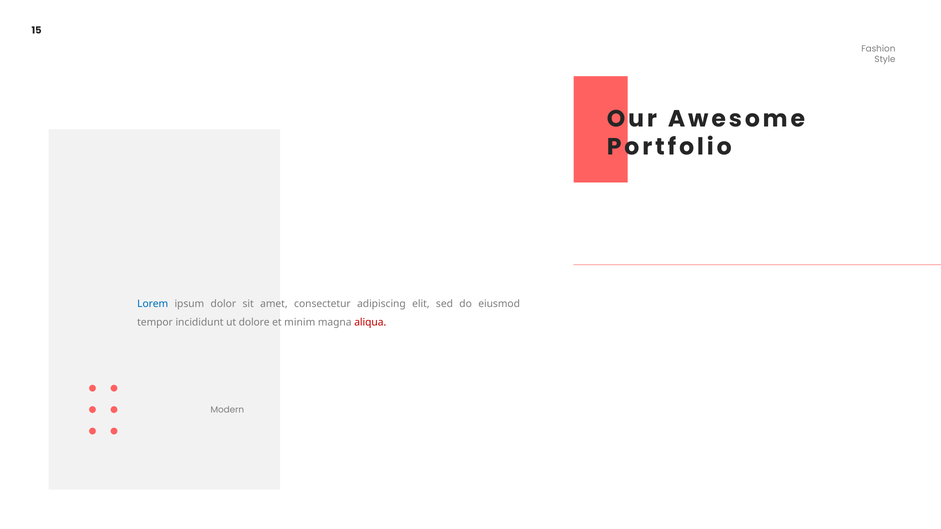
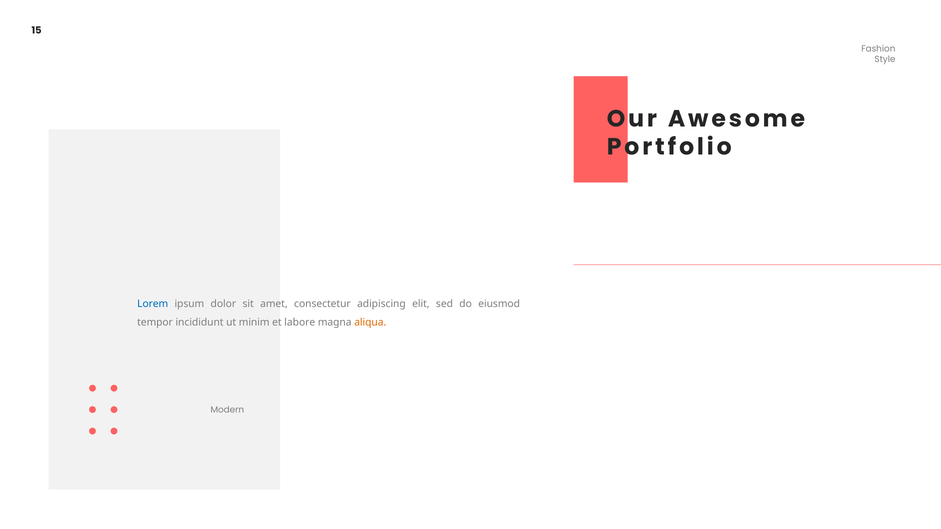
dolore: dolore -> minim (254, 322)
minim: minim -> labore (300, 322)
aliqua colour: red -> orange (370, 322)
